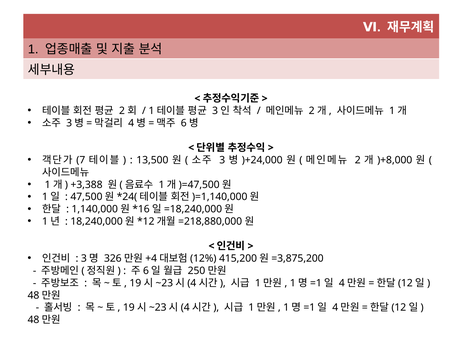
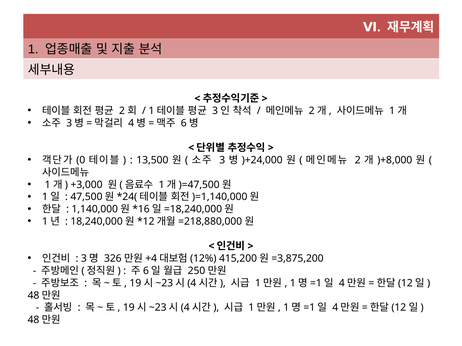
7: 7 -> 0 (81, 160)
+3,388: +3,388 -> +3,000 (87, 185)
